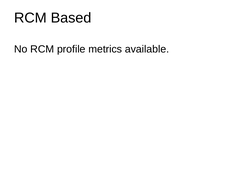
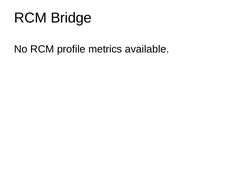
Based: Based -> Bridge (71, 18)
